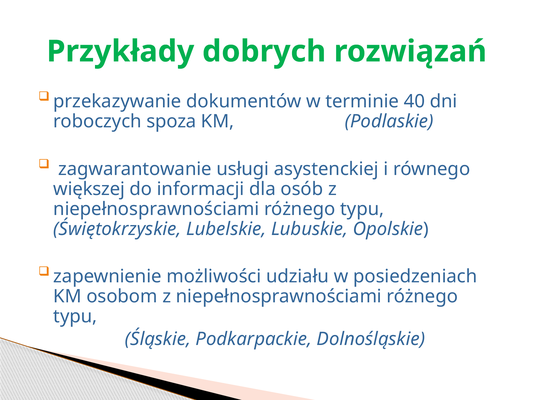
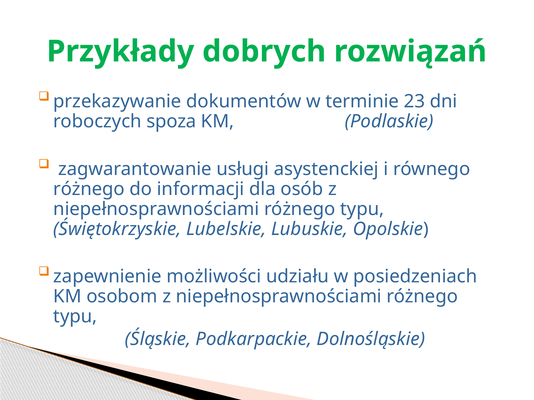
40: 40 -> 23 (414, 102)
większej: większej -> różnego (89, 189)
